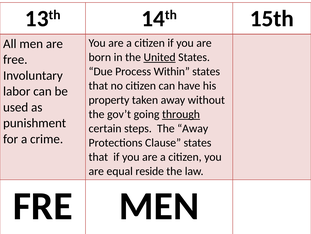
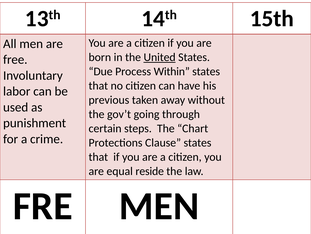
property: property -> previous (109, 100)
through underline: present -> none (181, 114)
The Away: Away -> Chart (193, 128)
